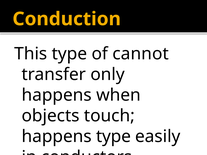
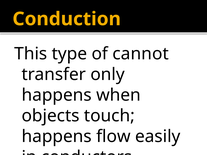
happens type: type -> flow (113, 137)
